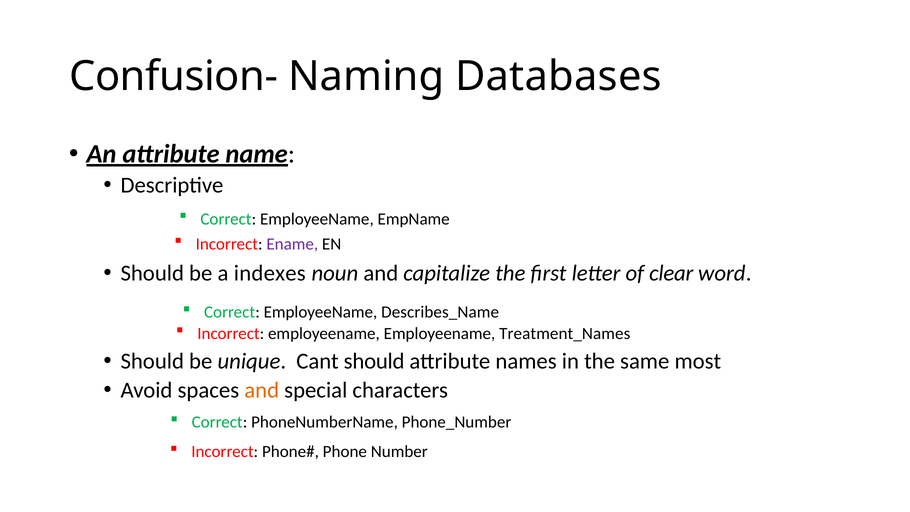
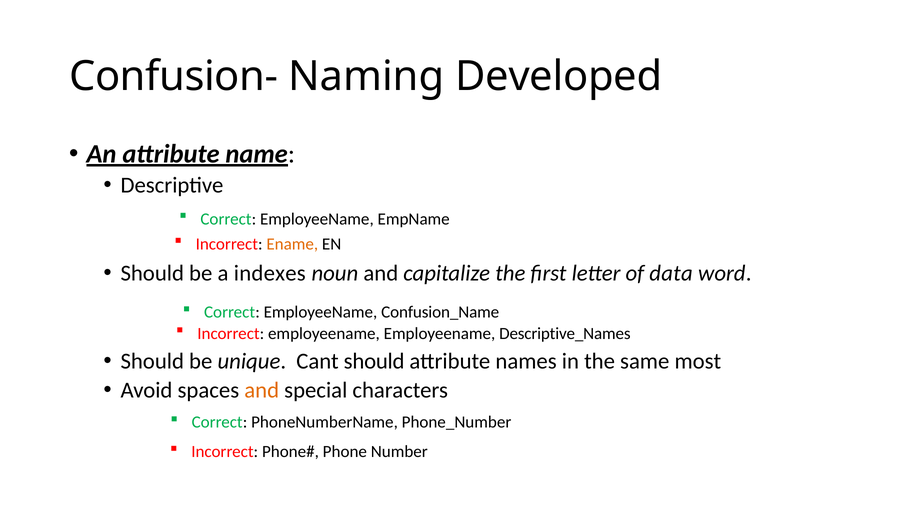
Databases: Databases -> Developed (559, 76)
Ename colour: purple -> orange (292, 244)
clear: clear -> data (671, 273)
Describes_Name: Describes_Name -> Confusion_Name (440, 312)
Treatment_Names: Treatment_Names -> Descriptive_Names (565, 334)
